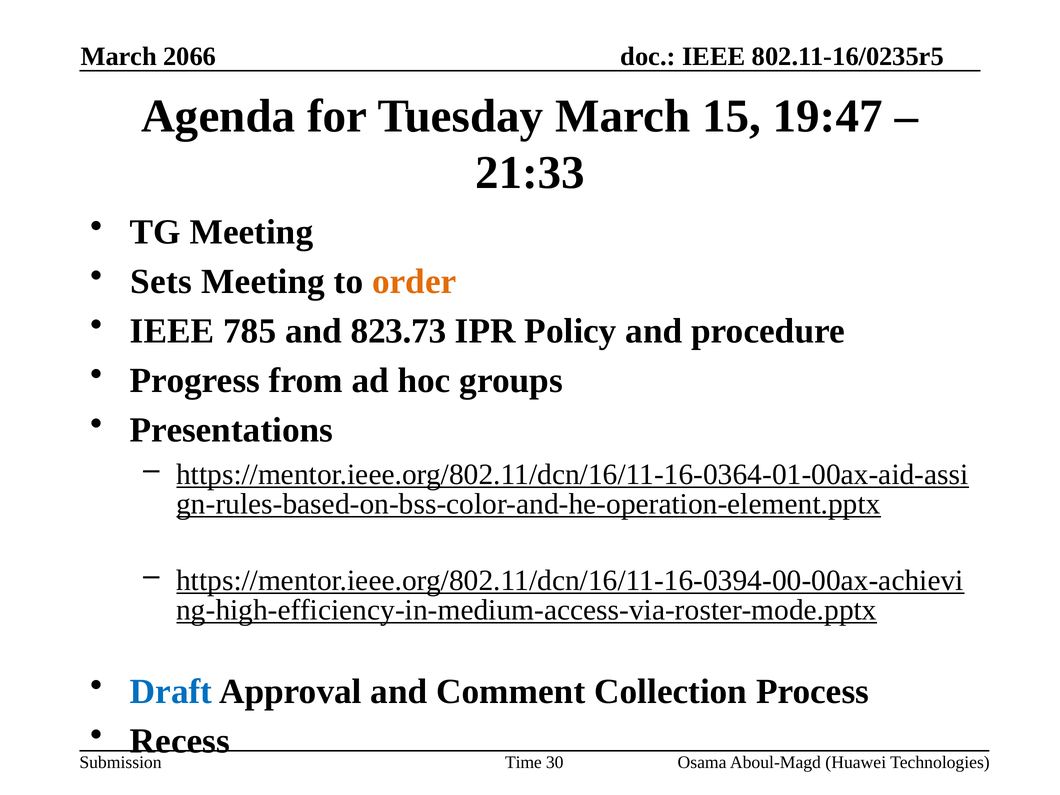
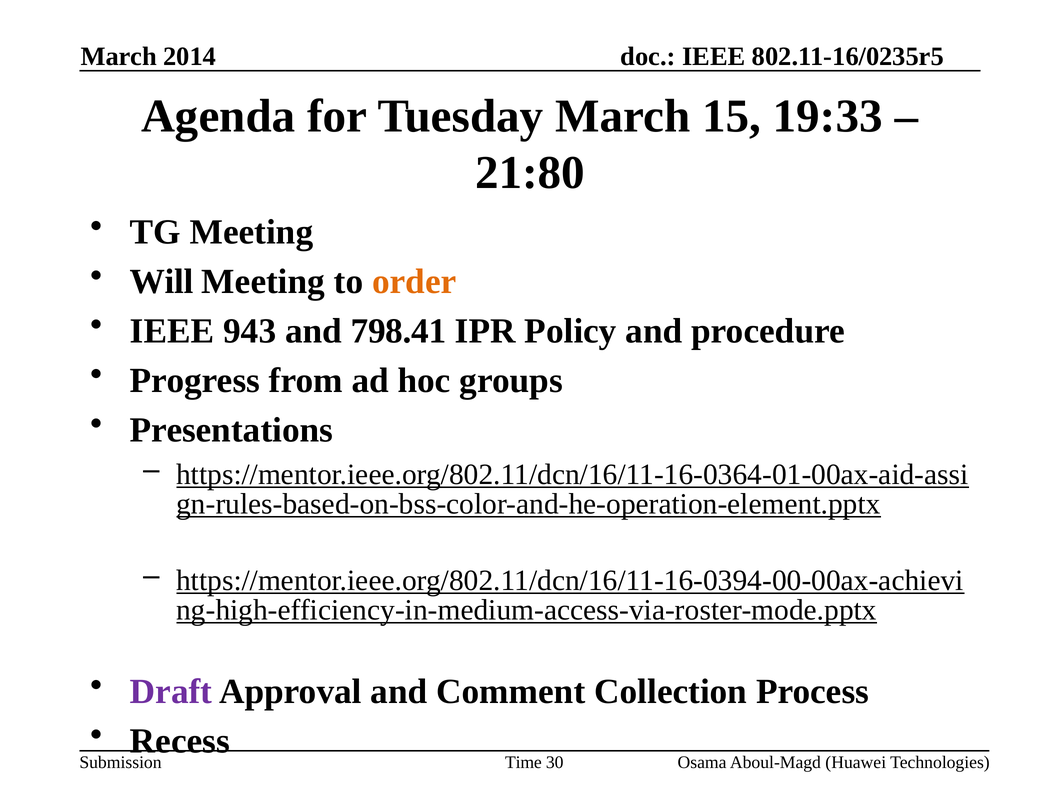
2066: 2066 -> 2014 (190, 57)
19:47: 19:47 -> 19:33 (828, 116)
21:33: 21:33 -> 21:80 (530, 173)
Sets: Sets -> Will (162, 282)
785: 785 -> 943 (250, 331)
823.73: 823.73 -> 798.41 (399, 331)
Draft colour: blue -> purple (171, 692)
